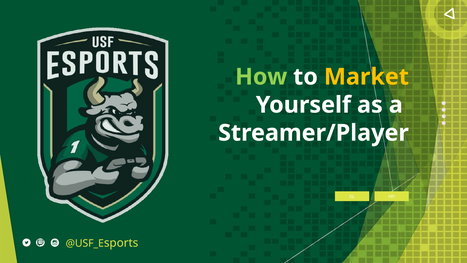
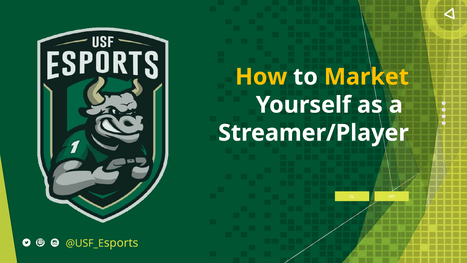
How colour: light green -> yellow (261, 77)
